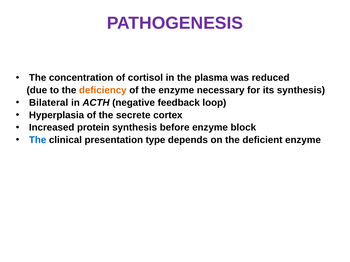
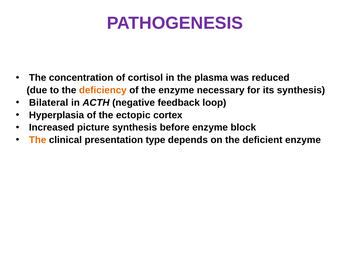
secrete: secrete -> ectopic (133, 115)
protein: protein -> picture (93, 128)
The colour: blue -> orange (38, 140)
